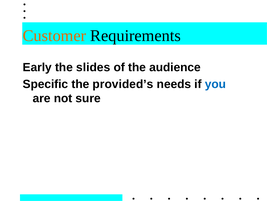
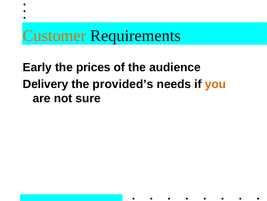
slides: slides -> prices (93, 67)
Specific: Specific -> Delivery (45, 84)
you colour: blue -> orange (215, 84)
